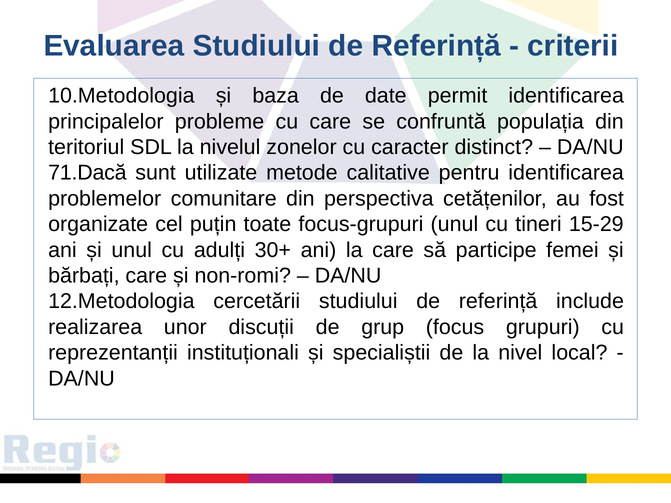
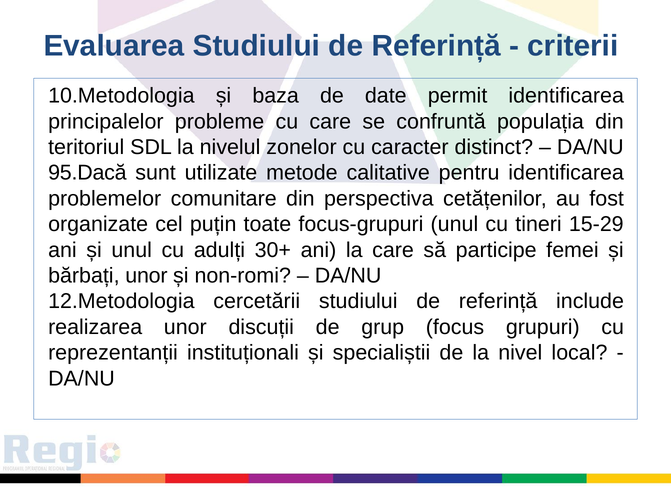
71.Dacă: 71.Dacă -> 95.Dacă (87, 173)
bărbați care: care -> unor (146, 276)
